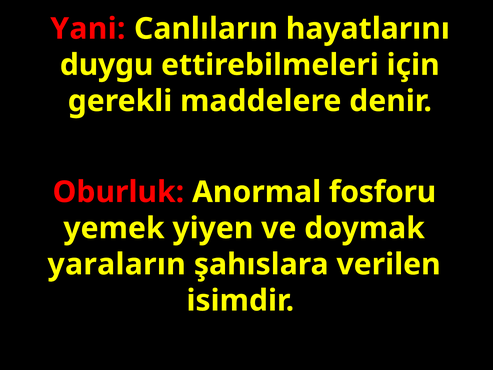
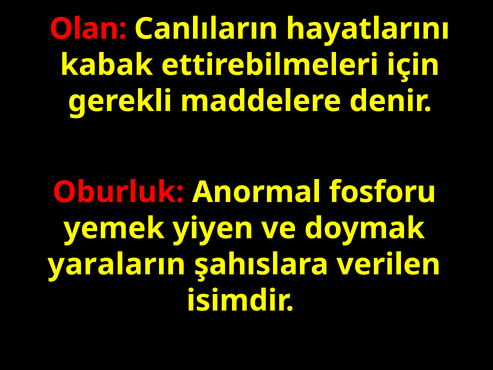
Yani: Yani -> Olan (88, 29)
duygu: duygu -> kabak (106, 65)
